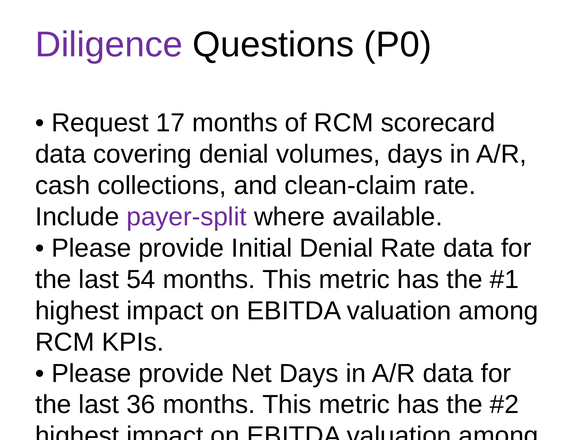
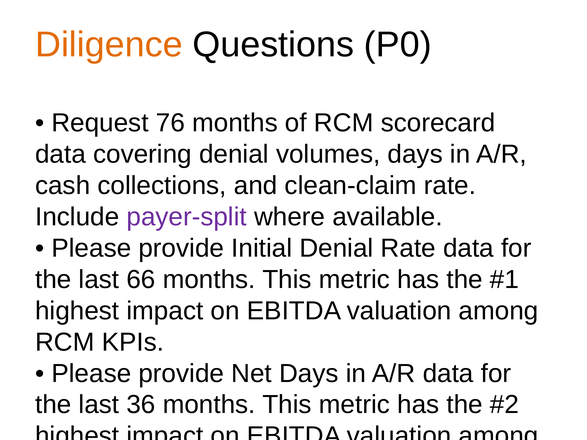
Diligence colour: purple -> orange (109, 45)
17: 17 -> 76 (170, 123)
54: 54 -> 66 (141, 280)
